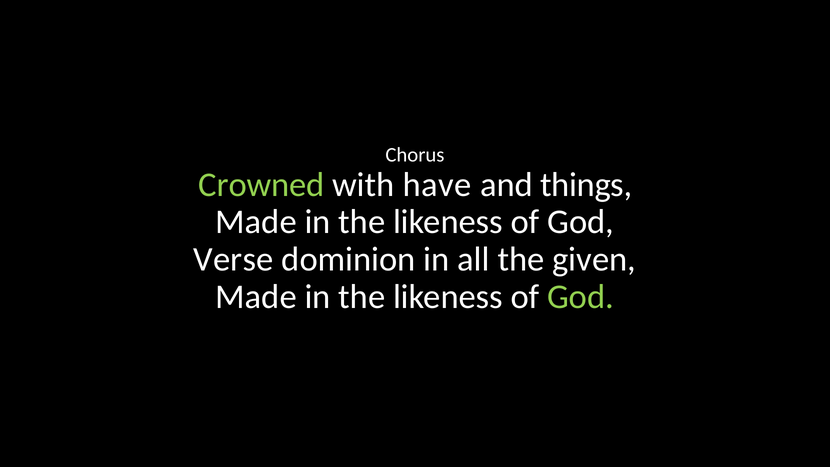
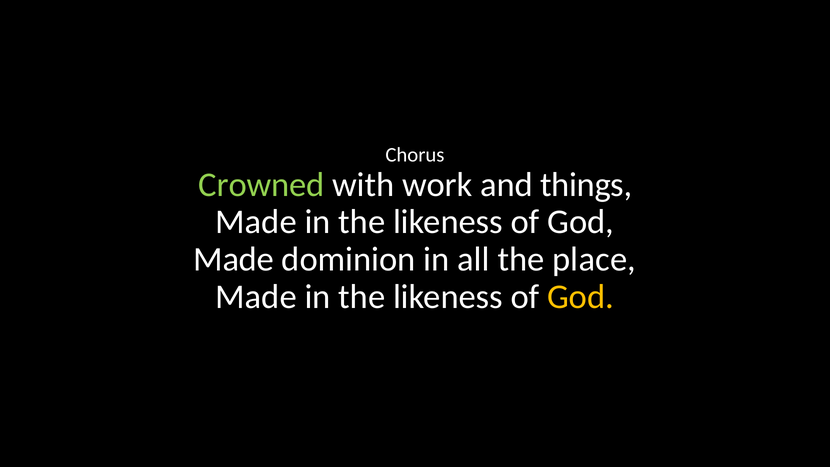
have: have -> work (437, 185)
Verse: Verse -> Made (234, 259)
given: given -> place (594, 259)
God colour: light green -> yellow (581, 297)
